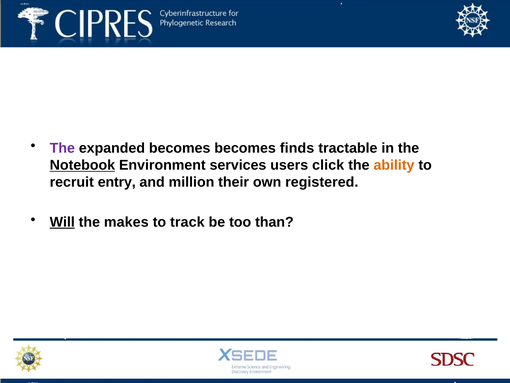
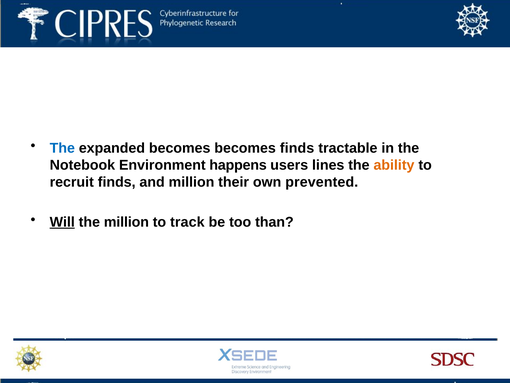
The colour: purple -> blue (62, 148)
Notebook underline: present -> none (82, 165)
services: services -> happens (238, 165)
click: click -> lines (328, 165)
recruit entry: entry -> finds (117, 182)
registered: registered -> prevented (322, 182)
the makes: makes -> million (126, 222)
